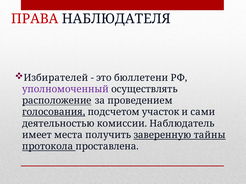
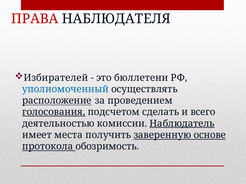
уполномоченный colour: purple -> blue (65, 89)
участок: участок -> сделать (161, 112)
сами: сами -> всего (203, 112)
Наблюдатель underline: none -> present (182, 124)
тайны: тайны -> основе (210, 135)
проставлена: проставлена -> обозримость (107, 147)
